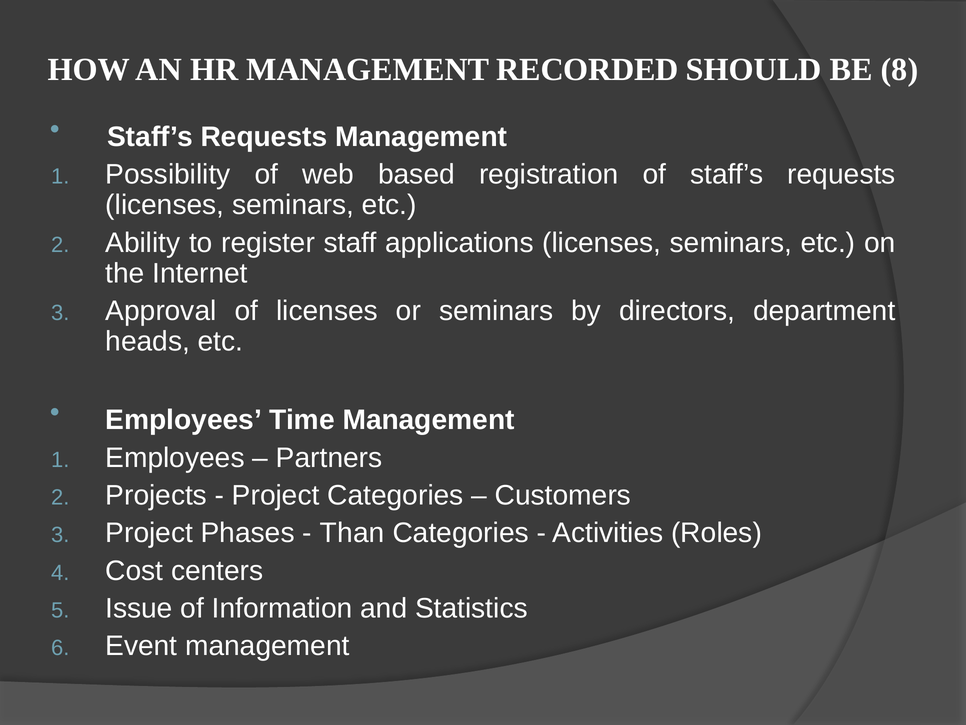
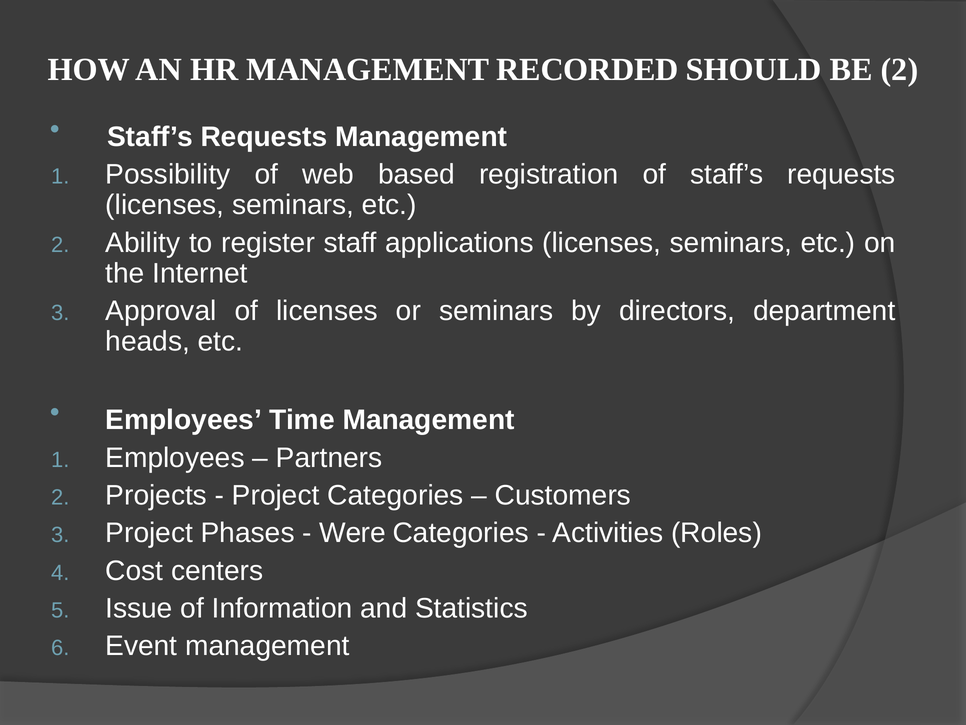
BE 8: 8 -> 2 (899, 70)
Than: Than -> Were (352, 533)
